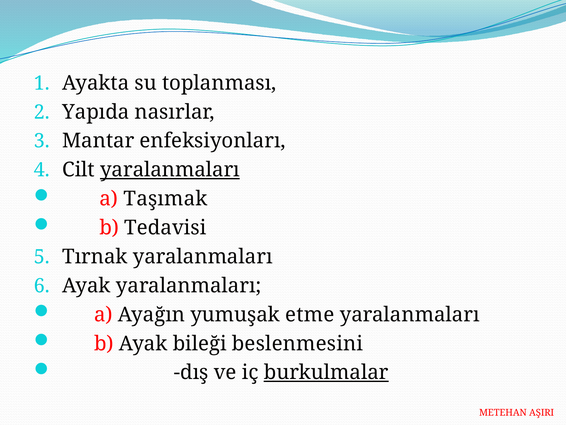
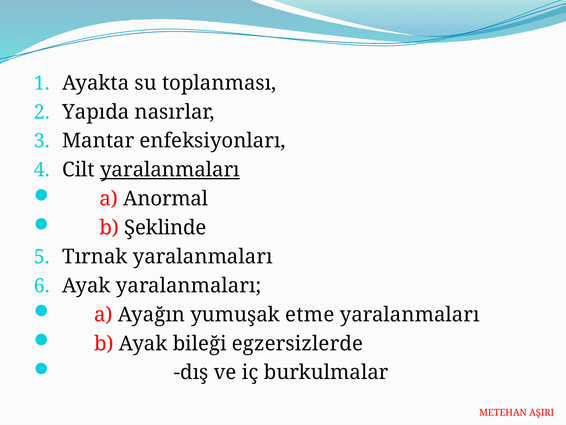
Taşımak: Taşımak -> Anormal (166, 199)
Tedavisi: Tedavisi -> Şeklinde (165, 228)
beslenmesini: beslenmesini -> egzersizlerde (297, 343)
burkulmalar underline: present -> none (326, 372)
